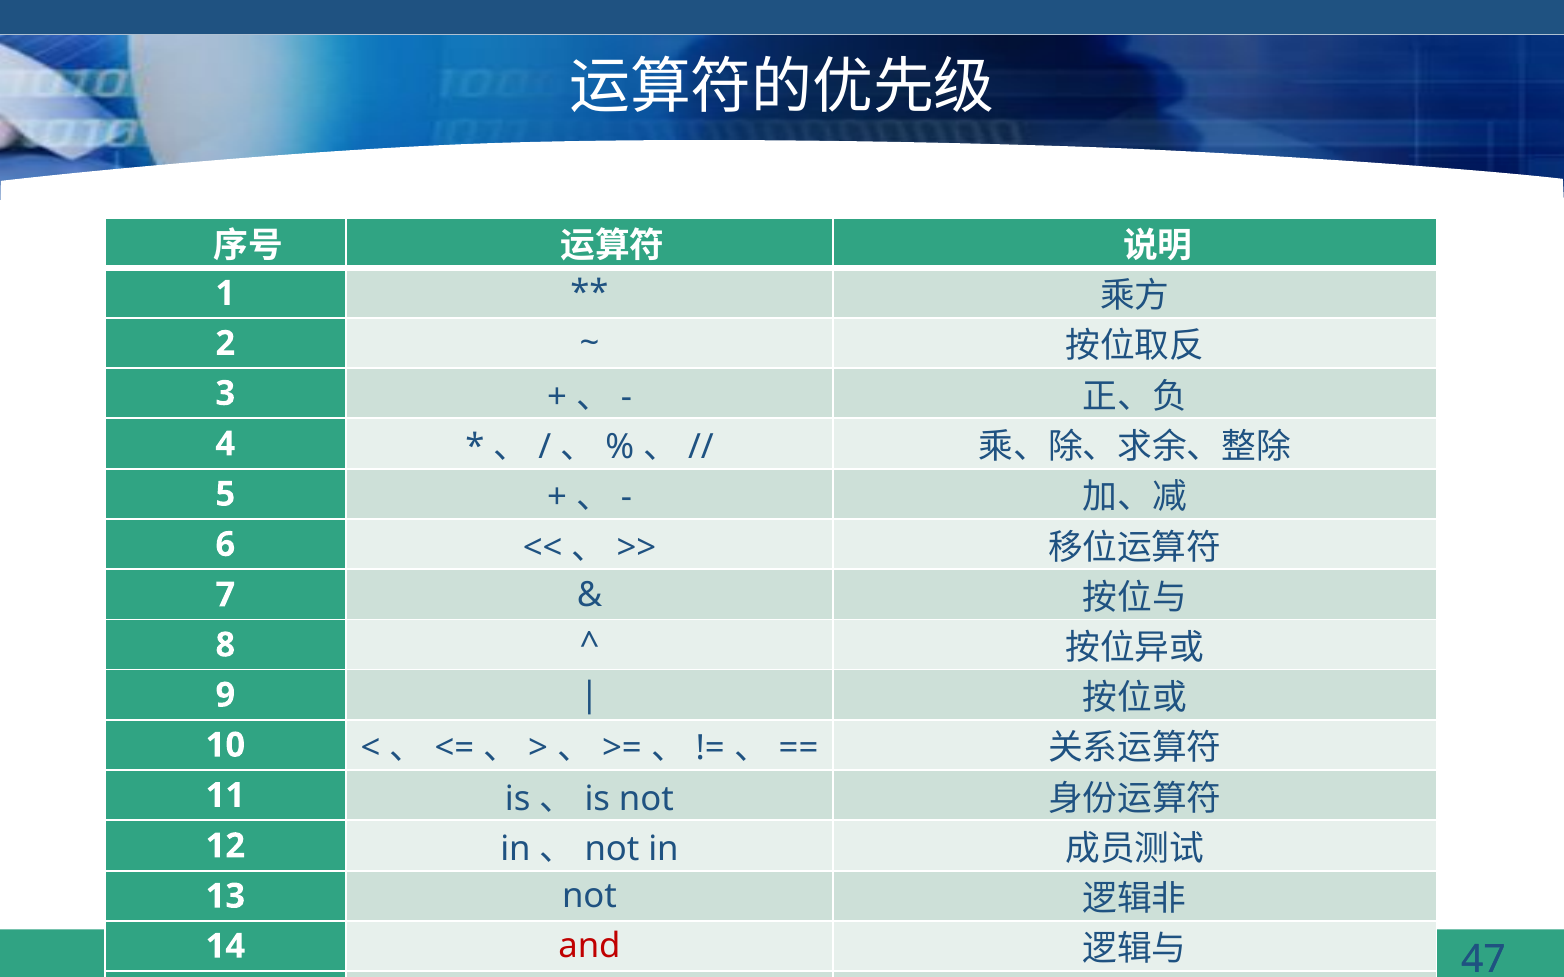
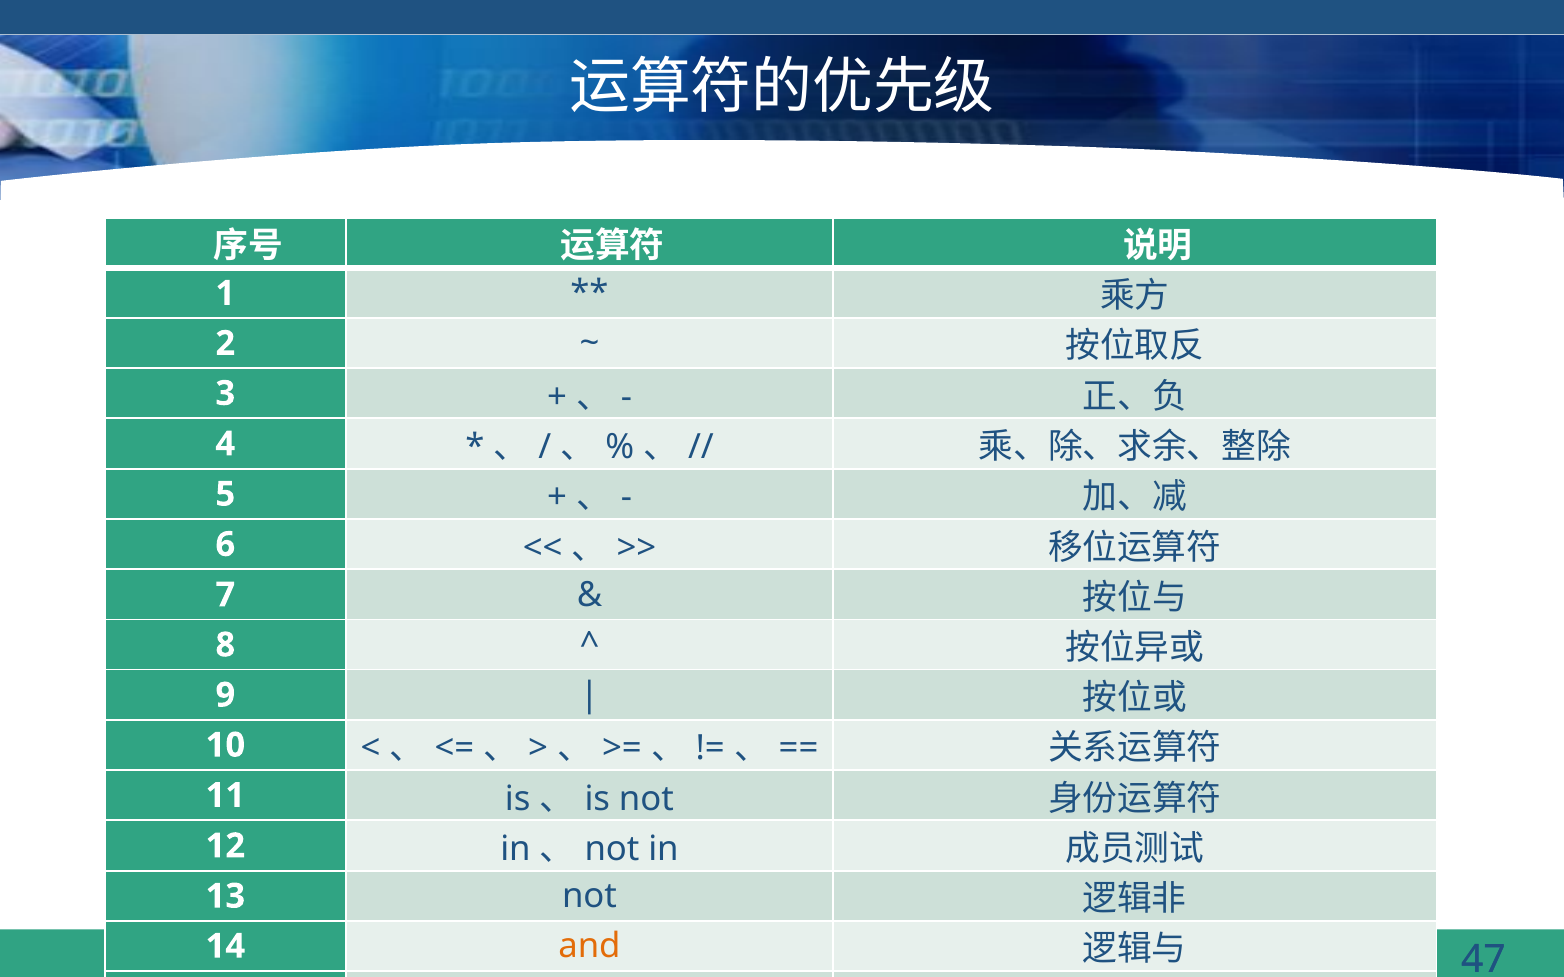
and colour: red -> orange (590, 947)
